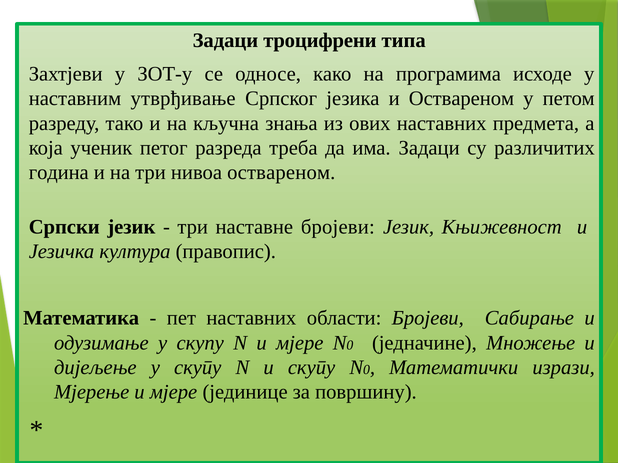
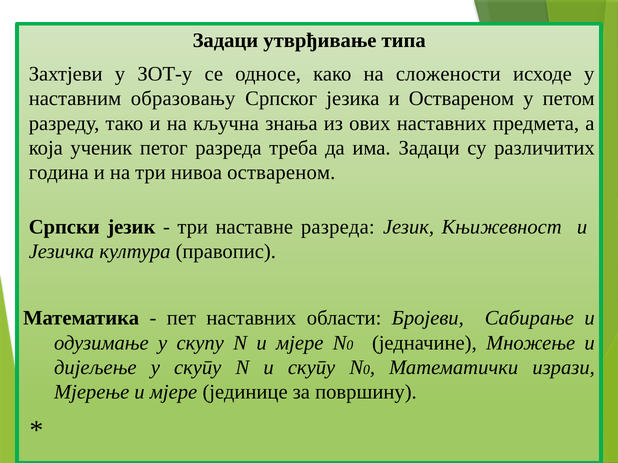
троцифрени: троцифрени -> утврђивање (320, 41)
програмима: програмима -> сложености (448, 74)
утврђивање: утврђивање -> образовању (183, 99)
наставне бројеви: бројеви -> разреда (338, 227)
